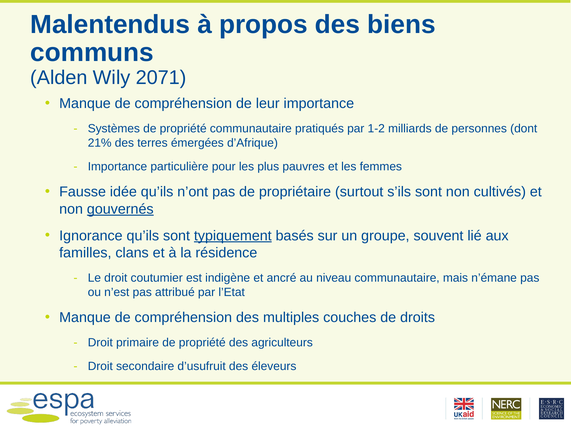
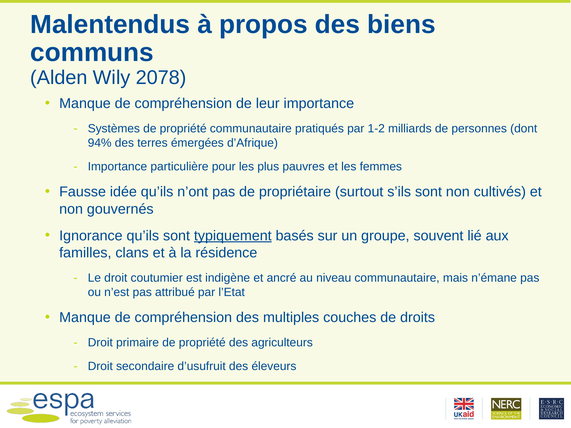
2071: 2071 -> 2078 (161, 78)
21%: 21% -> 94% (100, 143)
gouvernés underline: present -> none (120, 209)
